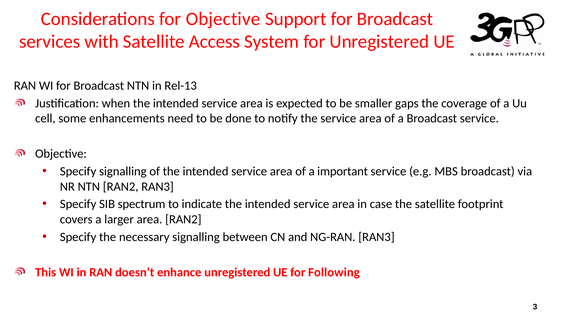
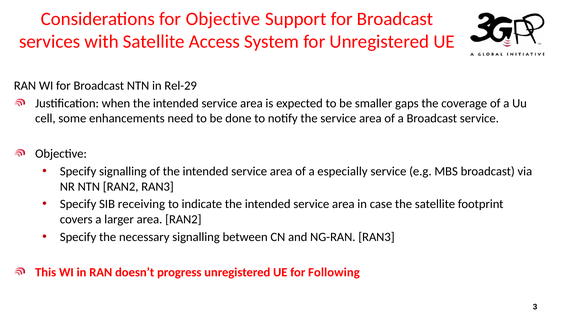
Rel-13: Rel-13 -> Rel-29 (181, 86)
important: important -> especially (343, 172)
spectrum: spectrum -> receiving (141, 205)
enhance: enhance -> progress (179, 273)
